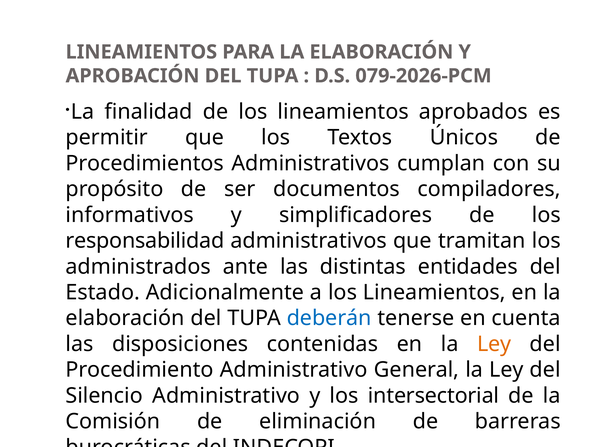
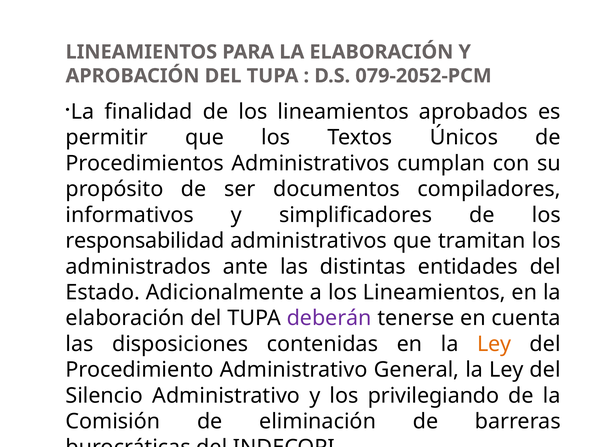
079-2026-PCM: 079-2026-PCM -> 079-2052-PCM (424, 76)
deberán colour: blue -> purple (329, 319)
intersectorial: intersectorial -> privilegiando (433, 396)
